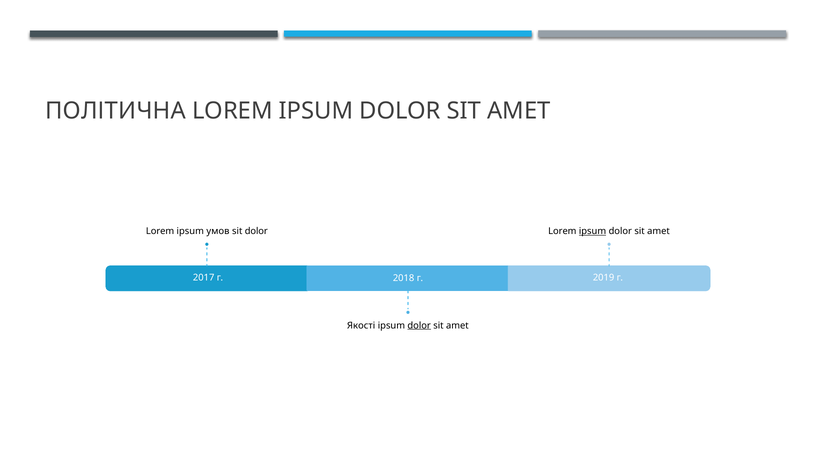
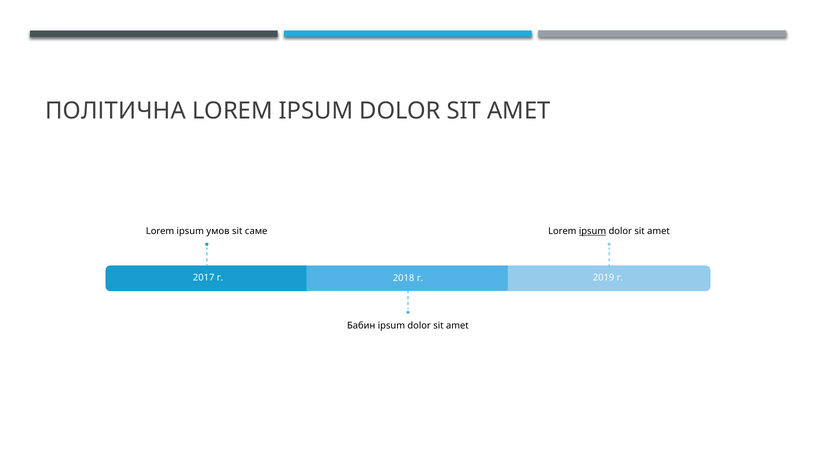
sit dolor: dolor -> саме (256, 231)
Якості: Якості -> Бабин (361, 325)
dolor underline: present -> none (419, 325)
